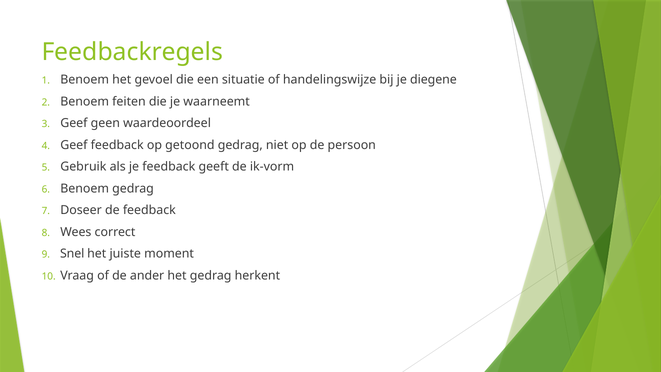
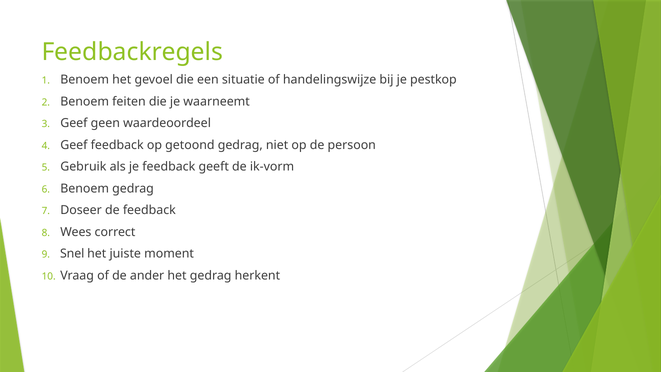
diegene: diegene -> pestkop (433, 80)
